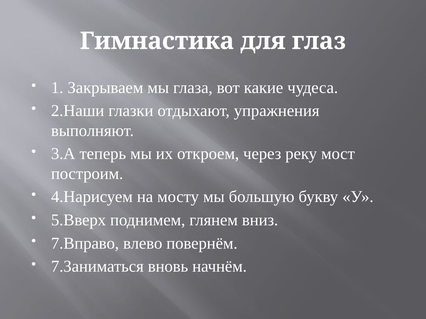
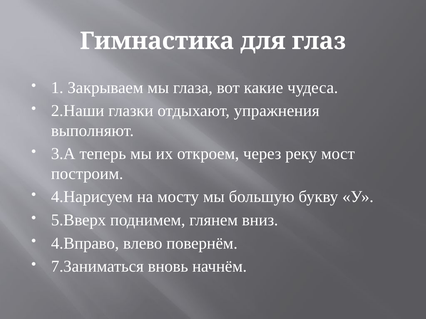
7.Вправо: 7.Вправо -> 4.Вправо (85, 244)
